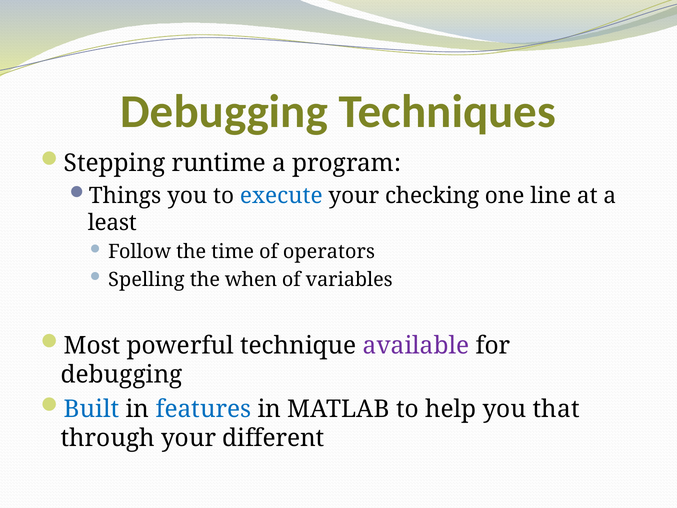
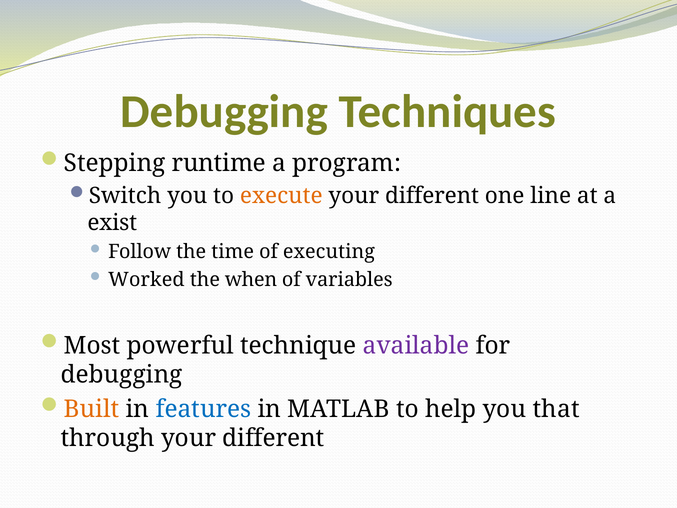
Things: Things -> Switch (125, 196)
execute colour: blue -> orange (281, 196)
checking: checking -> different (432, 196)
least: least -> exist (112, 223)
operators: operators -> executing (329, 252)
Spelling: Spelling -> Worked (146, 279)
Built colour: blue -> orange (91, 409)
